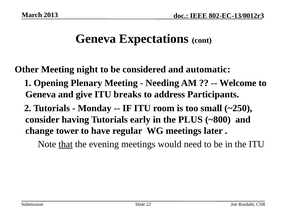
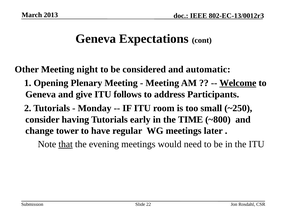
Needing: Needing -> Meeting (162, 83)
Welcome underline: none -> present (238, 83)
breaks: breaks -> follows (128, 94)
PLUS: PLUS -> TIME (191, 119)
